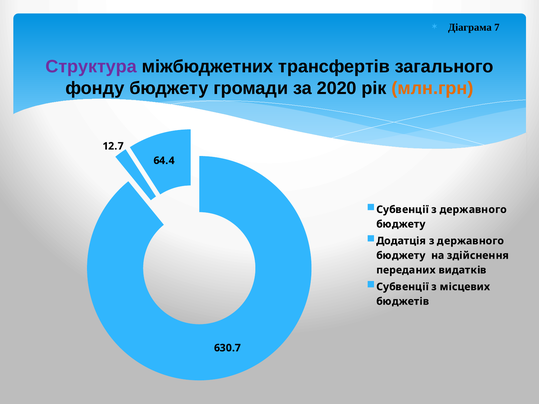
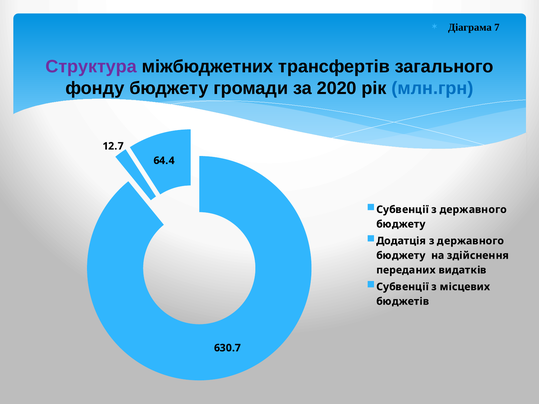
млн.грн colour: orange -> blue (432, 88)
